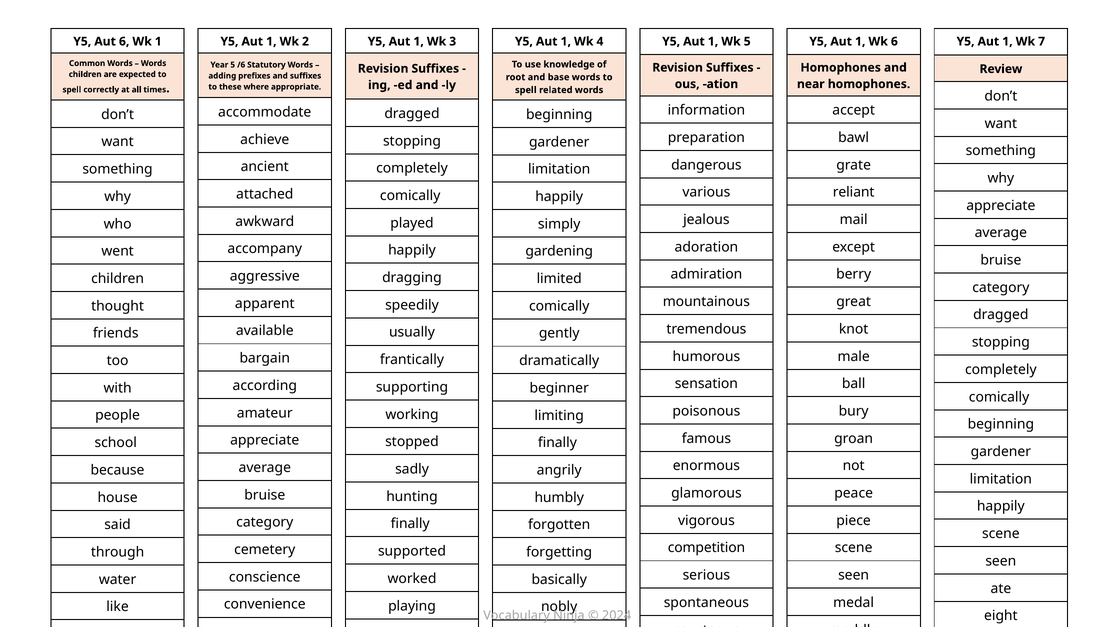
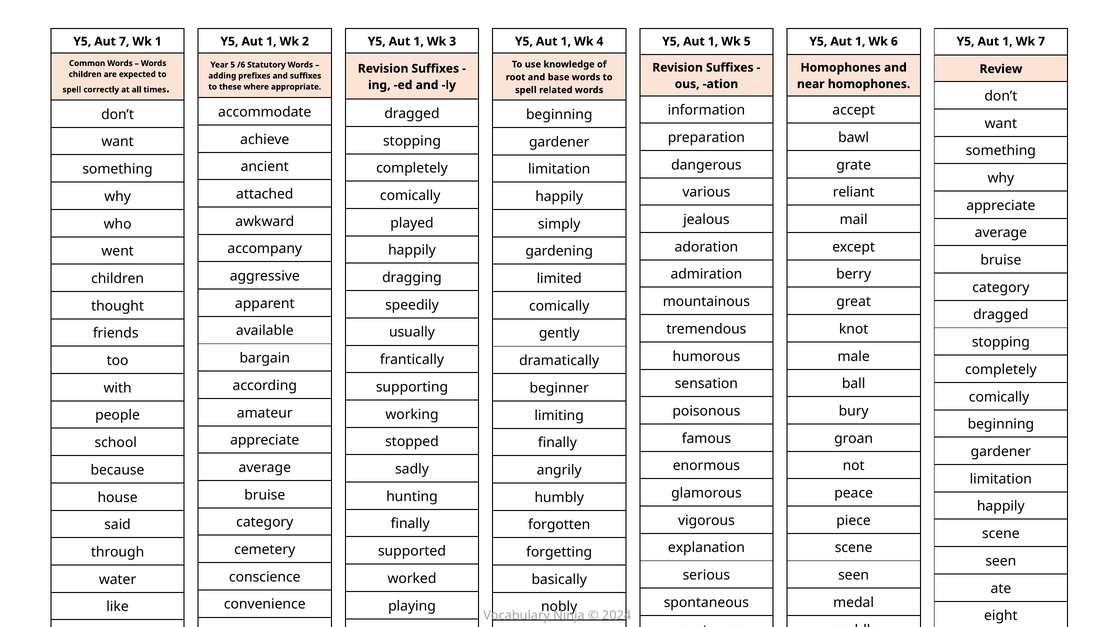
Aut 6: 6 -> 7 (124, 41)
competition: competition -> explanation (706, 548)
